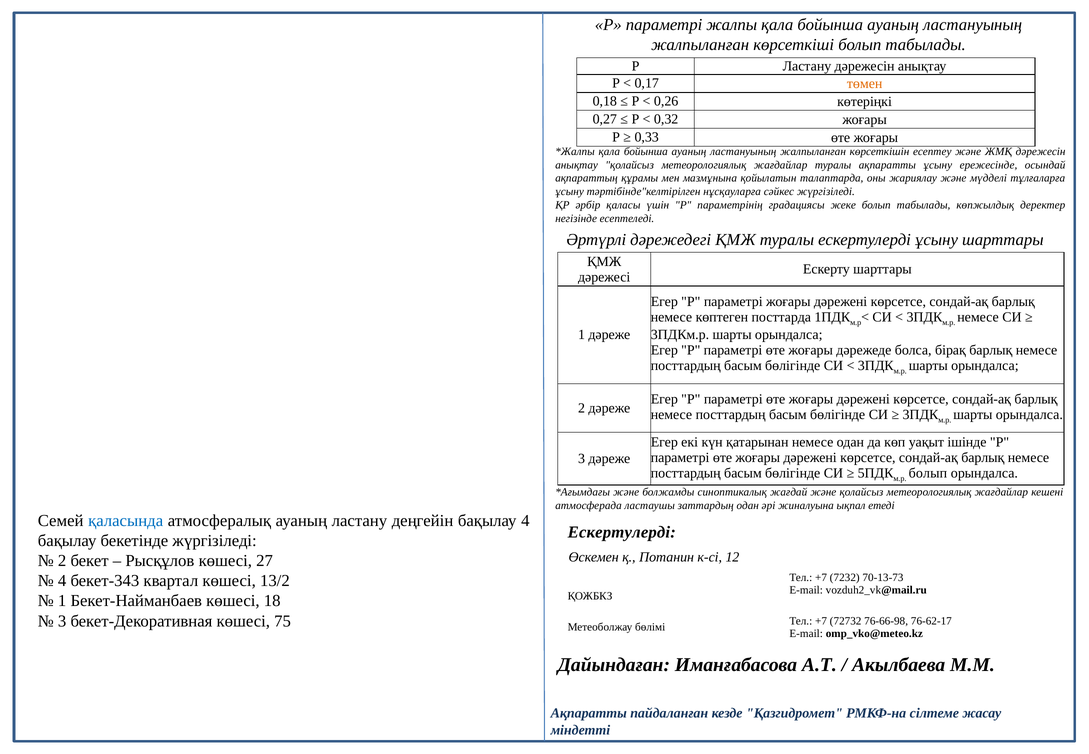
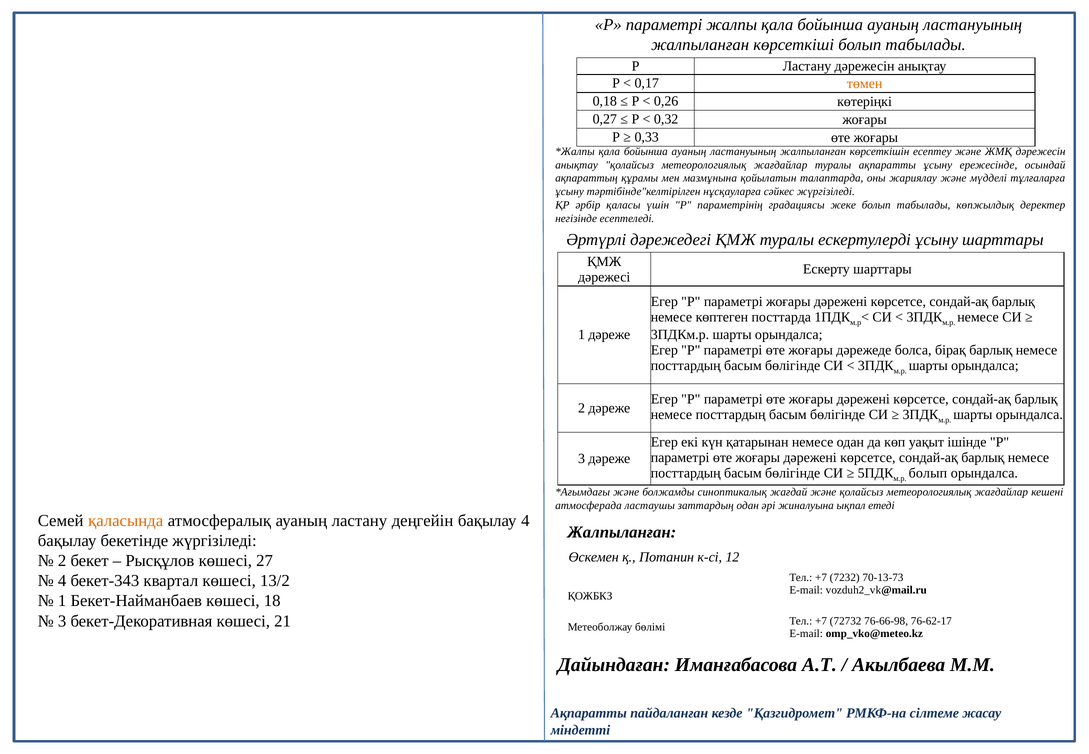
қаласында colour: blue -> orange (126, 520)
Ескертулерді: Ескертулерді -> Жалпыланған (622, 532)
75: 75 -> 21 (283, 621)
